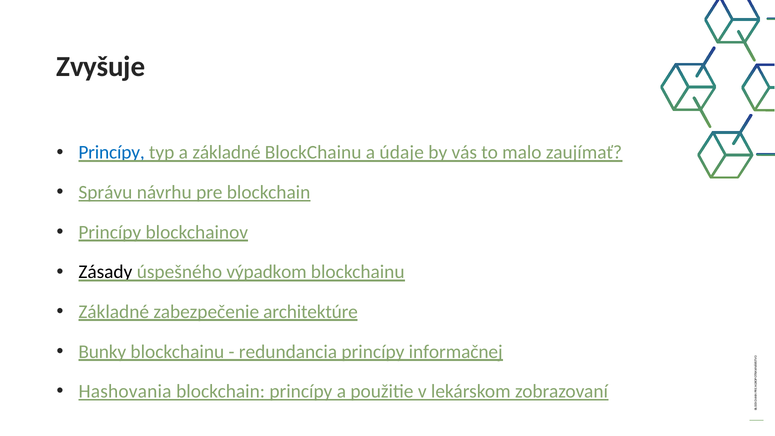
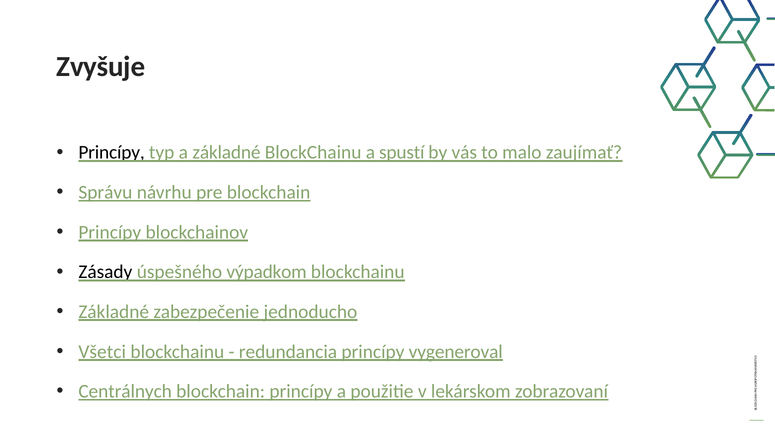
Princípy colour: blue -> black (112, 153)
údaje: údaje -> spustí (402, 153)
architektúre: architektúre -> jednoducho (310, 312)
Bunky: Bunky -> Všetci (102, 352)
informačnej: informačnej -> vygeneroval (456, 352)
Hashovania: Hashovania -> Centrálnych (125, 391)
